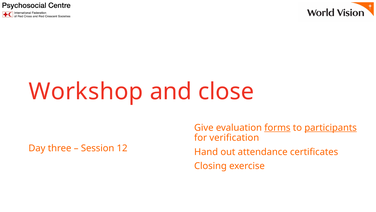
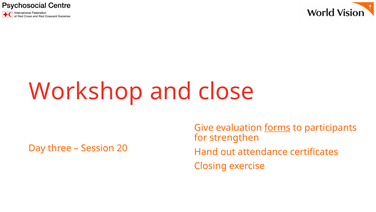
participants underline: present -> none (331, 127)
verification: verification -> strengthen (234, 138)
12: 12 -> 20 (122, 148)
